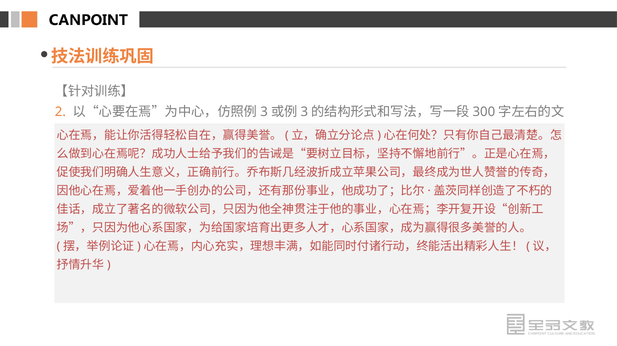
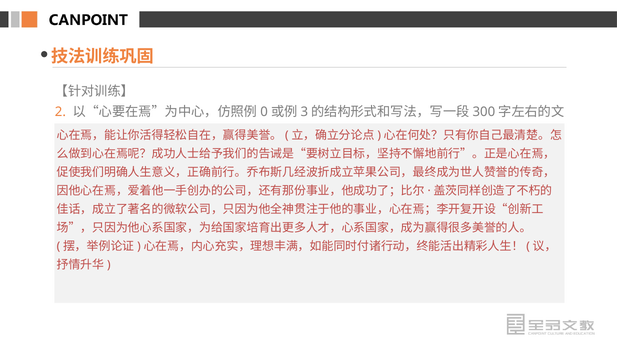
3: 3 -> 0 (264, 112)
